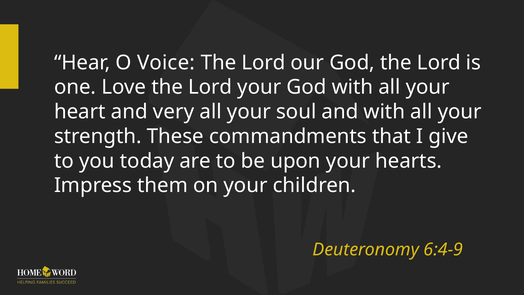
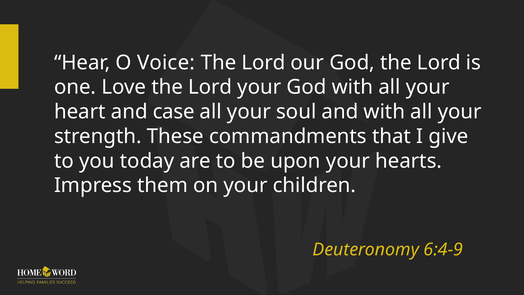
very: very -> case (174, 112)
